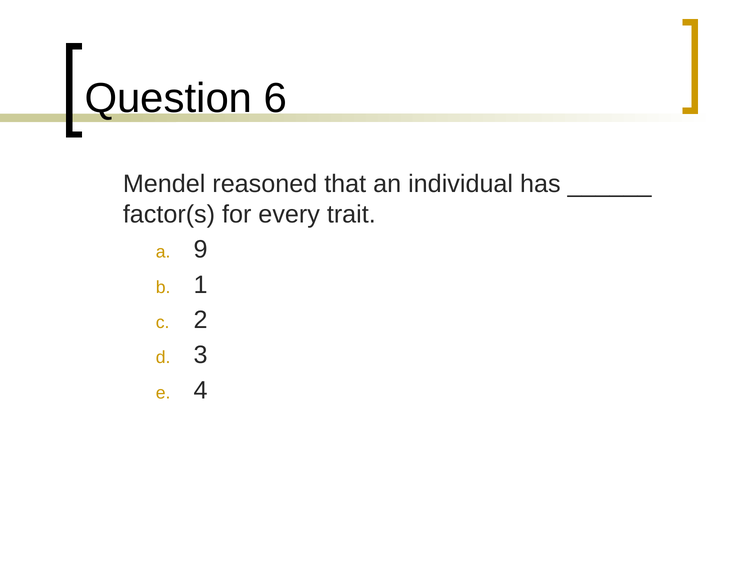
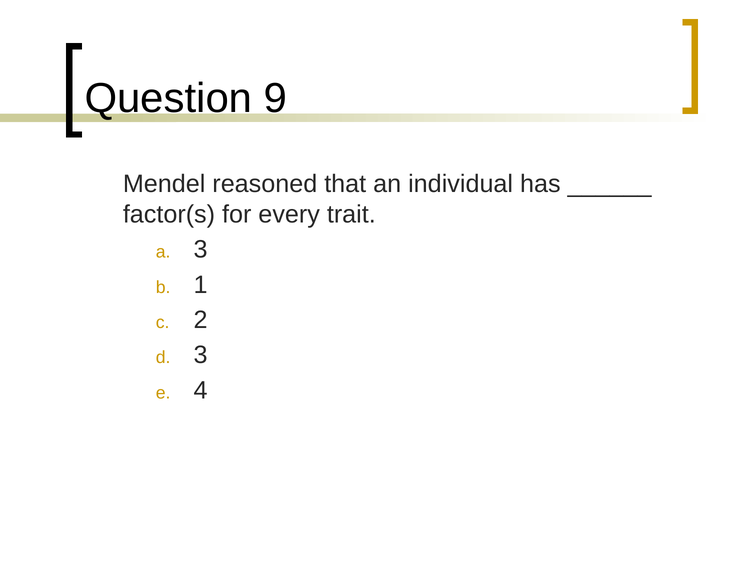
6: 6 -> 9 (275, 99)
9: 9 -> 3 (201, 250)
